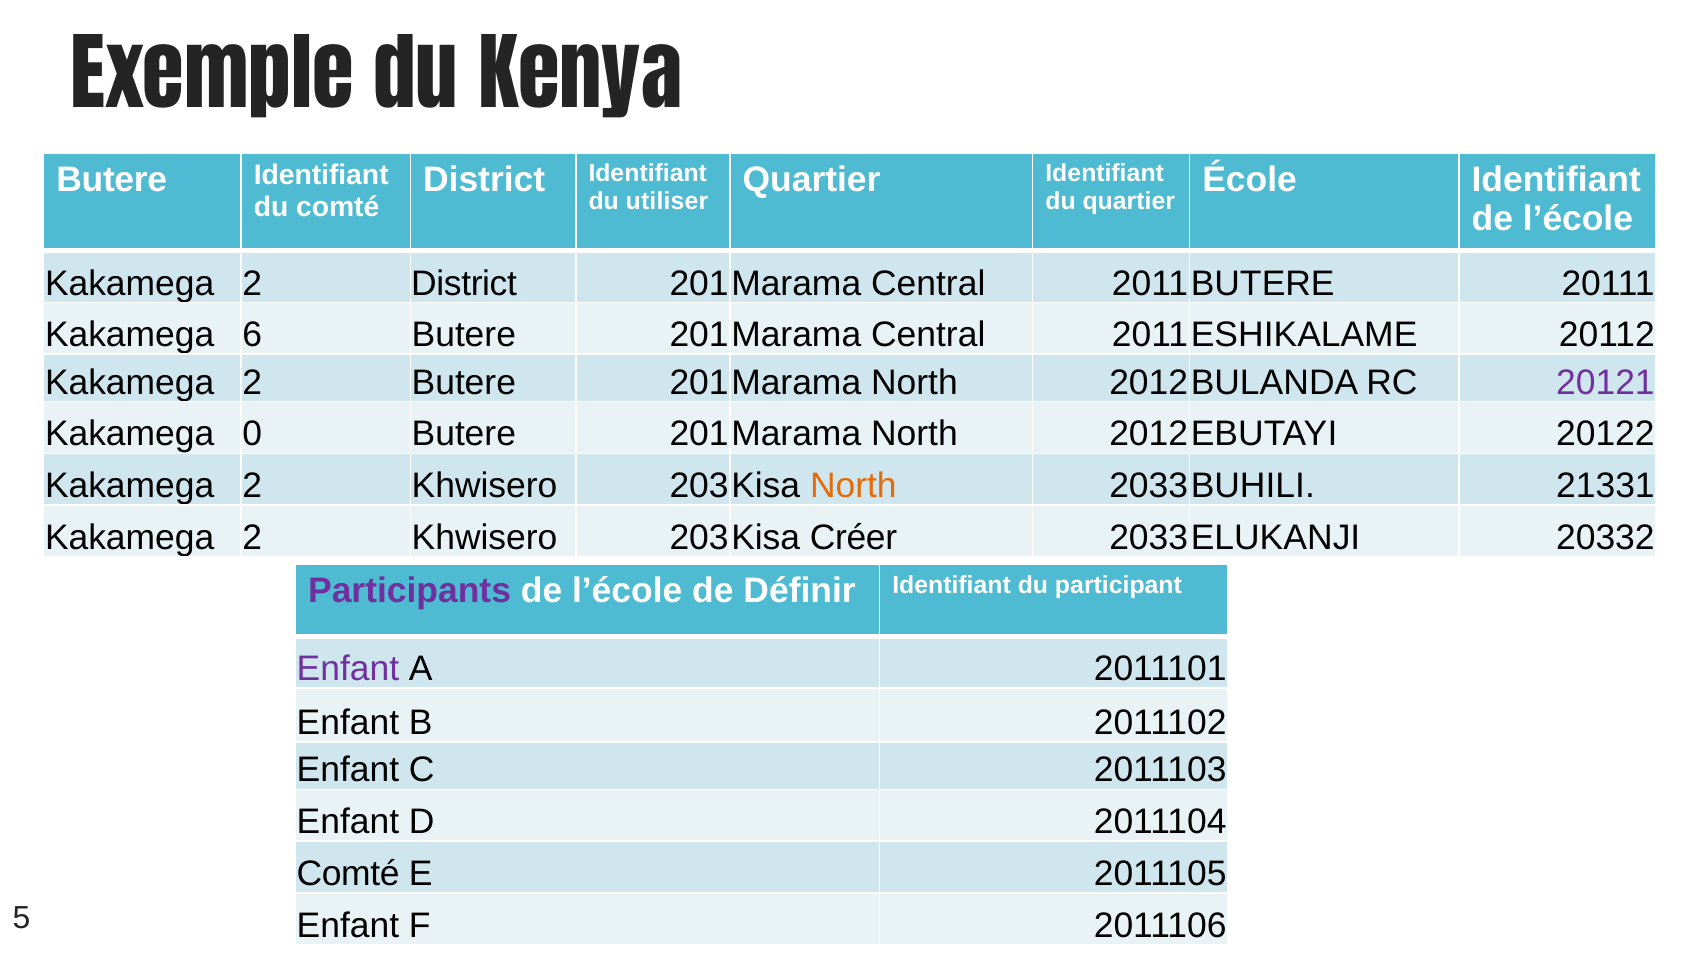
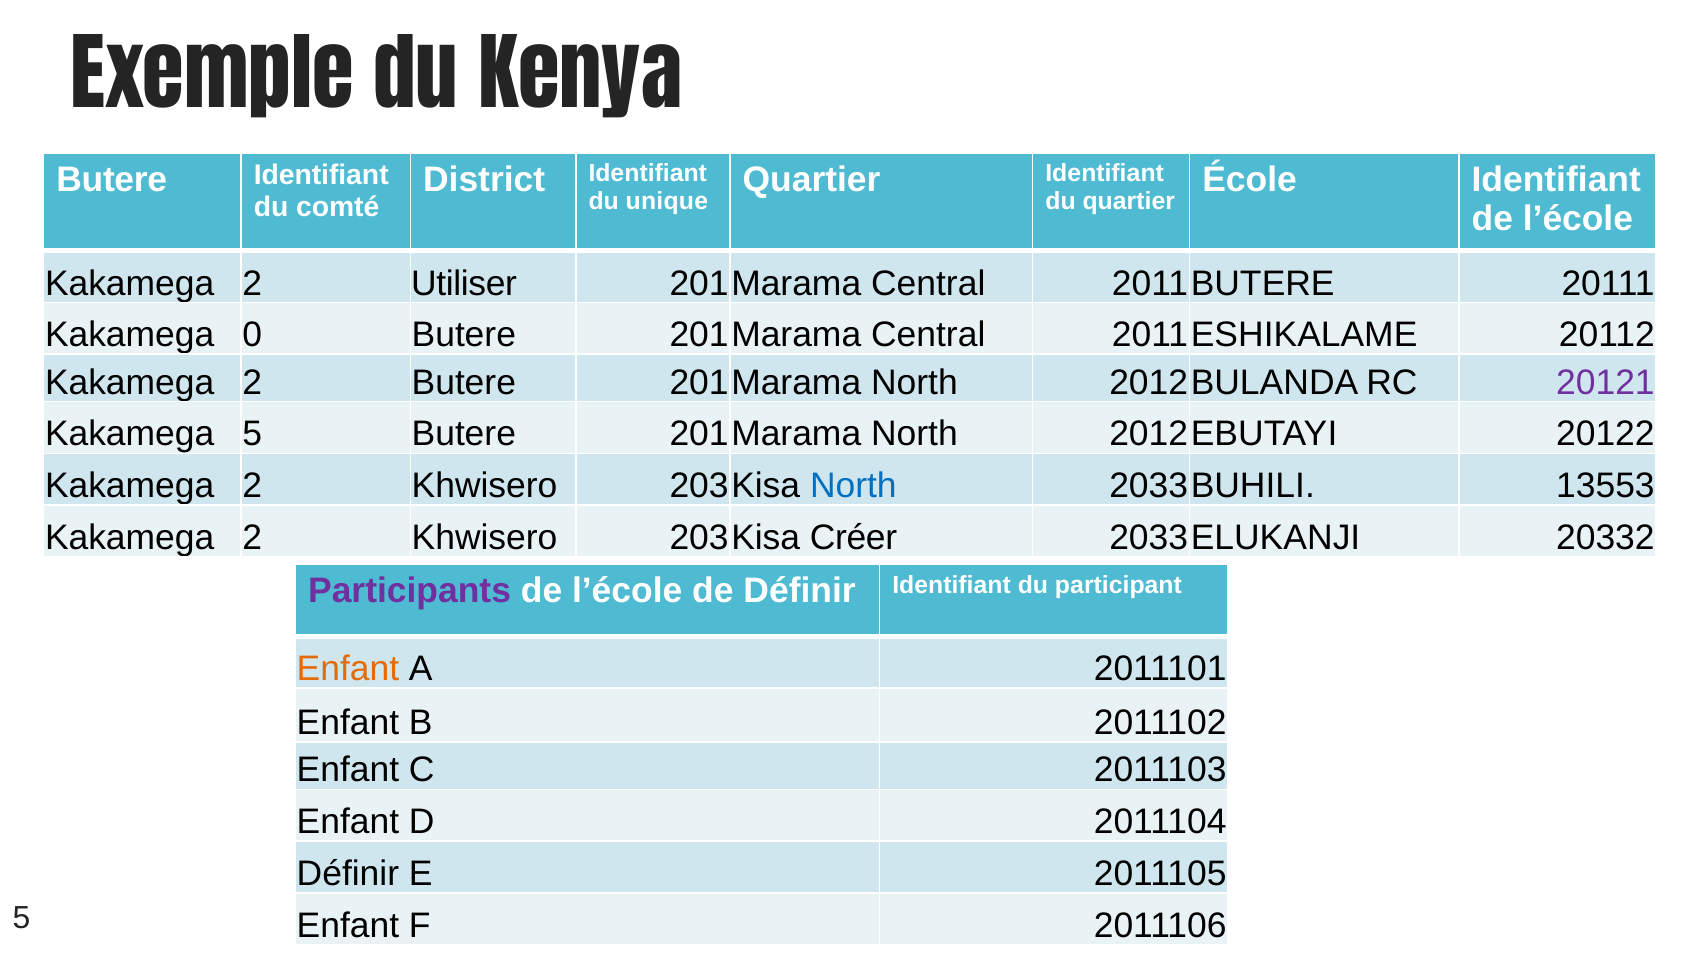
utiliser: utiliser -> unique (667, 202)
2 District: District -> Utiliser (464, 283)
6: 6 -> 0 (252, 335)
Kakamega 0: 0 -> 5 (252, 434)
North colour: orange -> blue (853, 486)
21331: 21331 -> 13553 (1605, 486)
Enfant colour: purple -> orange (348, 669)
Comté: Comté -> Définir (348, 874)
